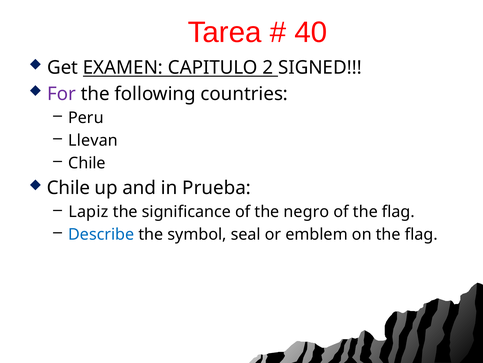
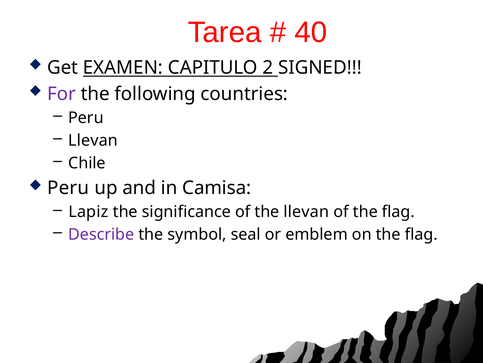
Chile: Chile -> Peru (68, 188)
Prueba: Prueba -> Camisa (217, 188)
the negro: negro -> llevan (306, 212)
Describe colour: blue -> purple (101, 234)
